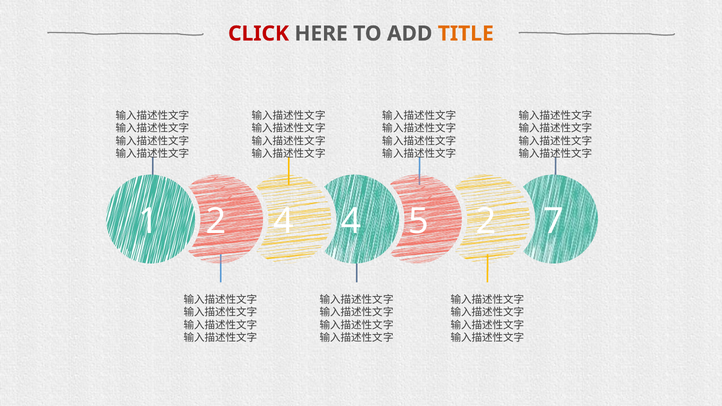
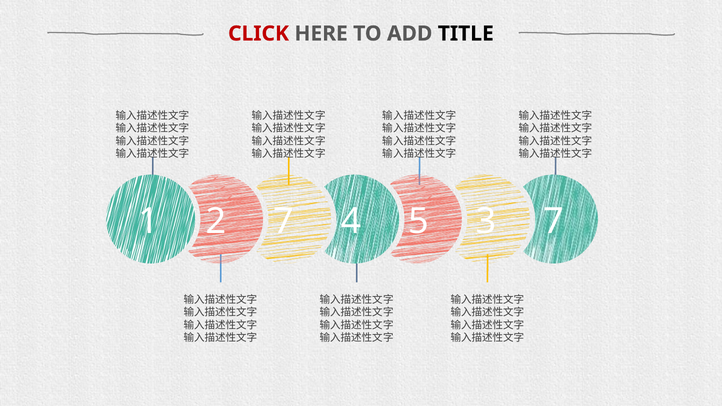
TITLE colour: orange -> black (466, 34)
2 4: 4 -> 7 (283, 221)
5 2: 2 -> 3 (486, 221)
